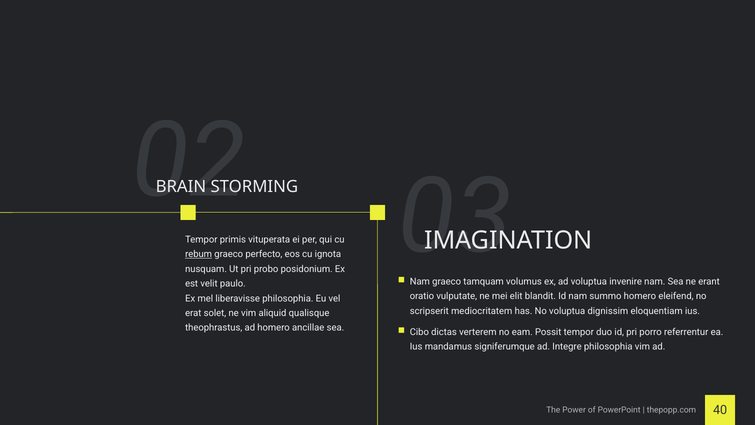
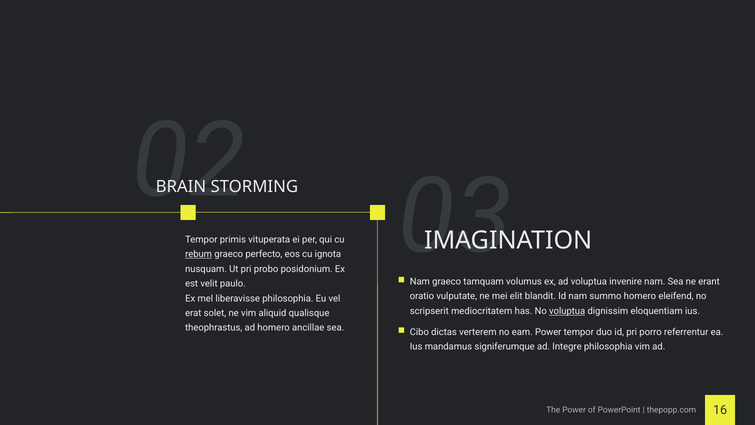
voluptua underline: none -> present (567, 311)
eam Possit: Possit -> Power (548, 332)
40: 40 -> 16 (720, 410)
